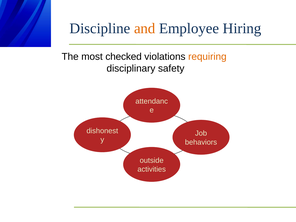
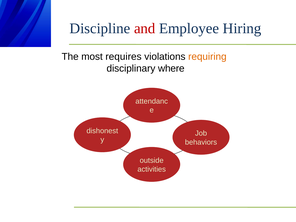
and colour: orange -> red (145, 28)
checked: checked -> requires (123, 57)
safety: safety -> where (171, 68)
